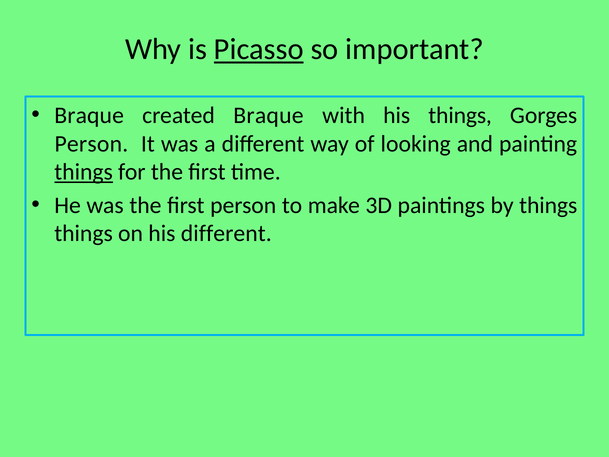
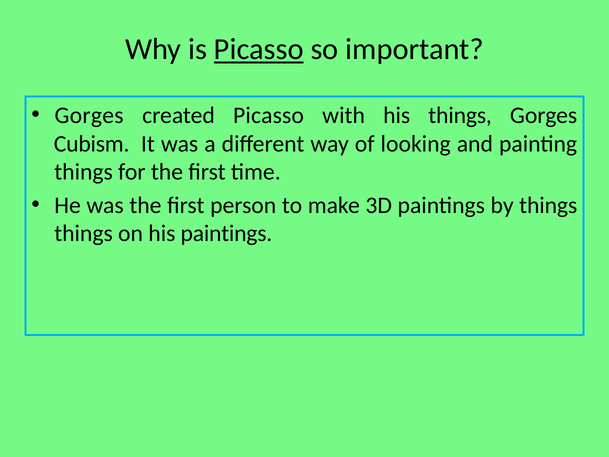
Braque: Braque -> Gorges (89, 115)
created Braque: Braque -> Picasso (269, 115)
Person: Person -> Cubism (92, 144)
things underline: present -> none (84, 172)
his different: different -> paintings (226, 234)
